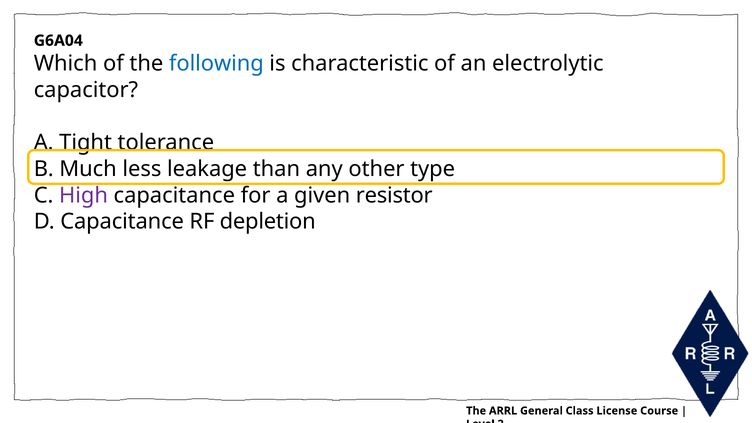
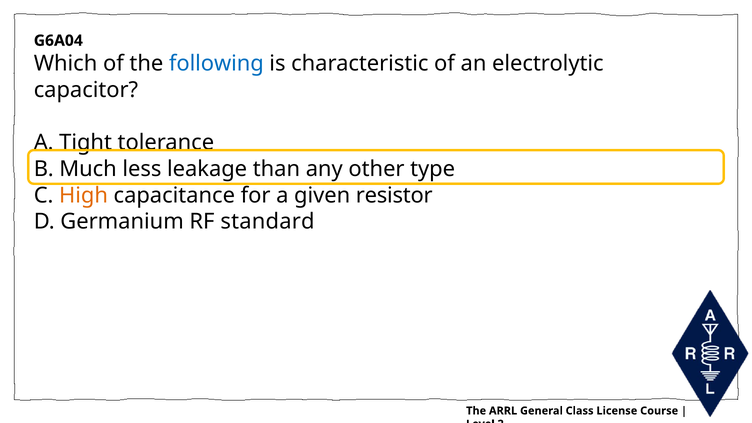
High colour: purple -> orange (84, 195)
D Capacitance: Capacitance -> Germanium (122, 222)
depletion: depletion -> standard (267, 222)
